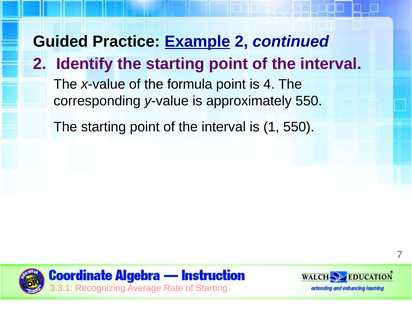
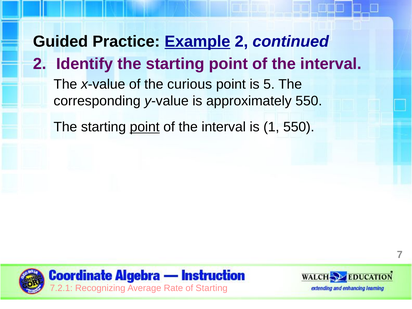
formula: formula -> curious (190, 84)
4: 4 -> 5 (269, 84)
point underline: none -> present (145, 127)
3.3.1: 3.3.1 -> 7.2.1 (61, 288)
